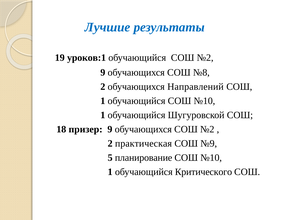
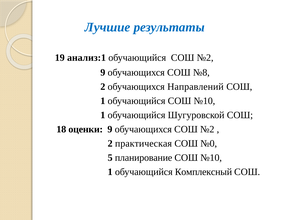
уроков:1: уроков:1 -> анализ:1 (86, 58)
призер: призер -> оценки (86, 129)
№9: №9 -> №0 (209, 143)
Критического: Критического -> Комплексный (203, 172)
